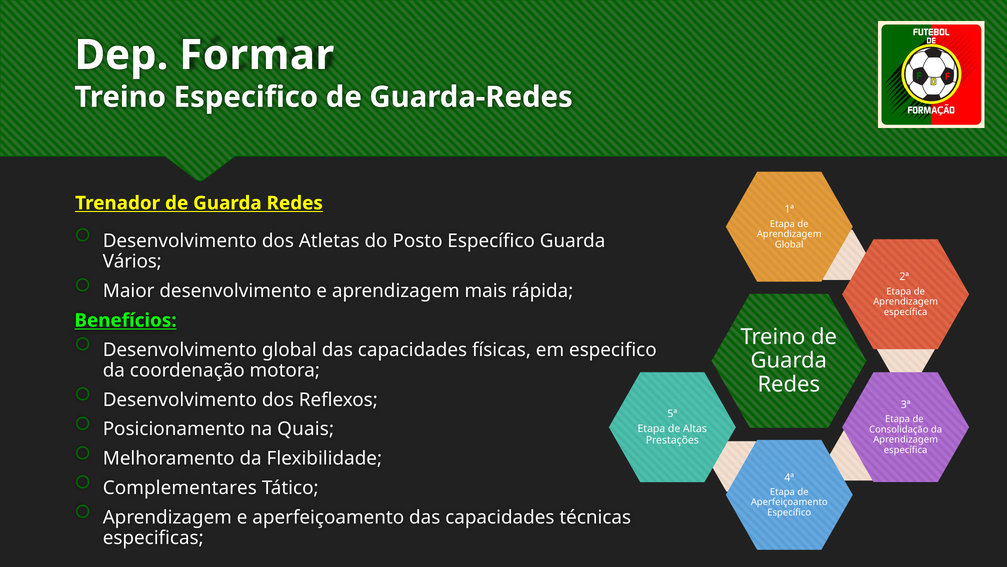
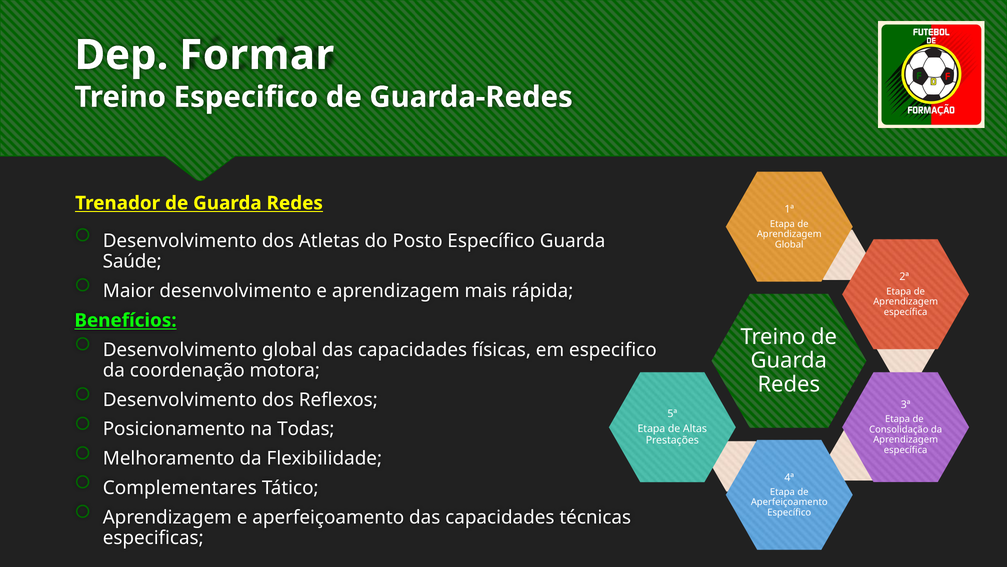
Vários: Vários -> Saúde (132, 261)
Quais: Quais -> Todas (306, 429)
